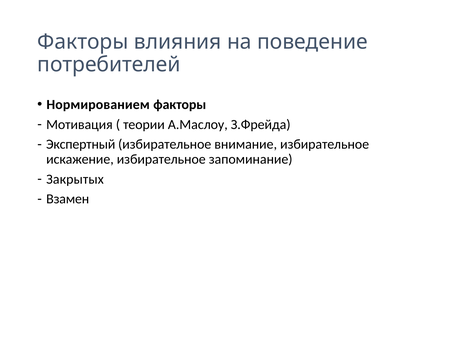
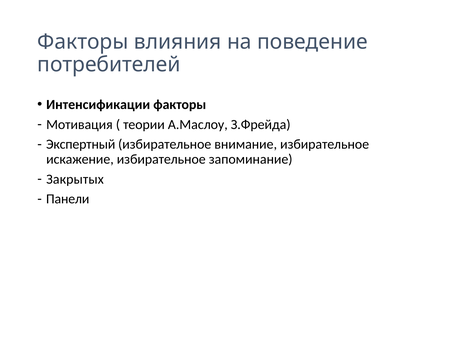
Нормированием: Нормированием -> Интенсификации (98, 104)
Взамен: Взамен -> Панели (68, 199)
